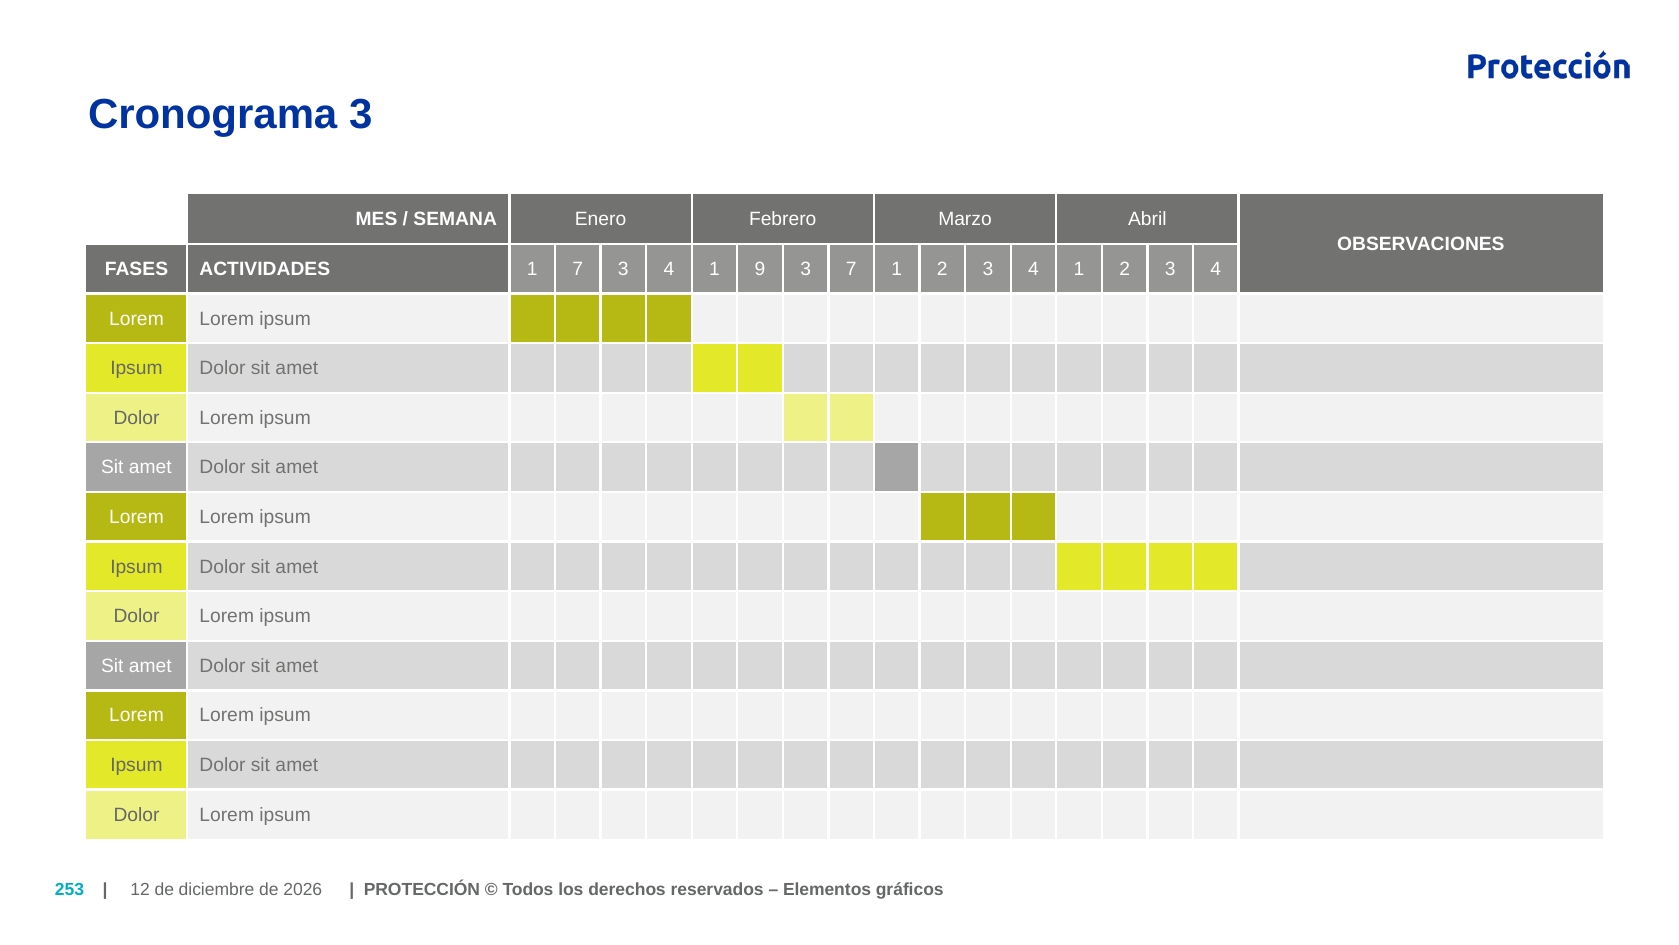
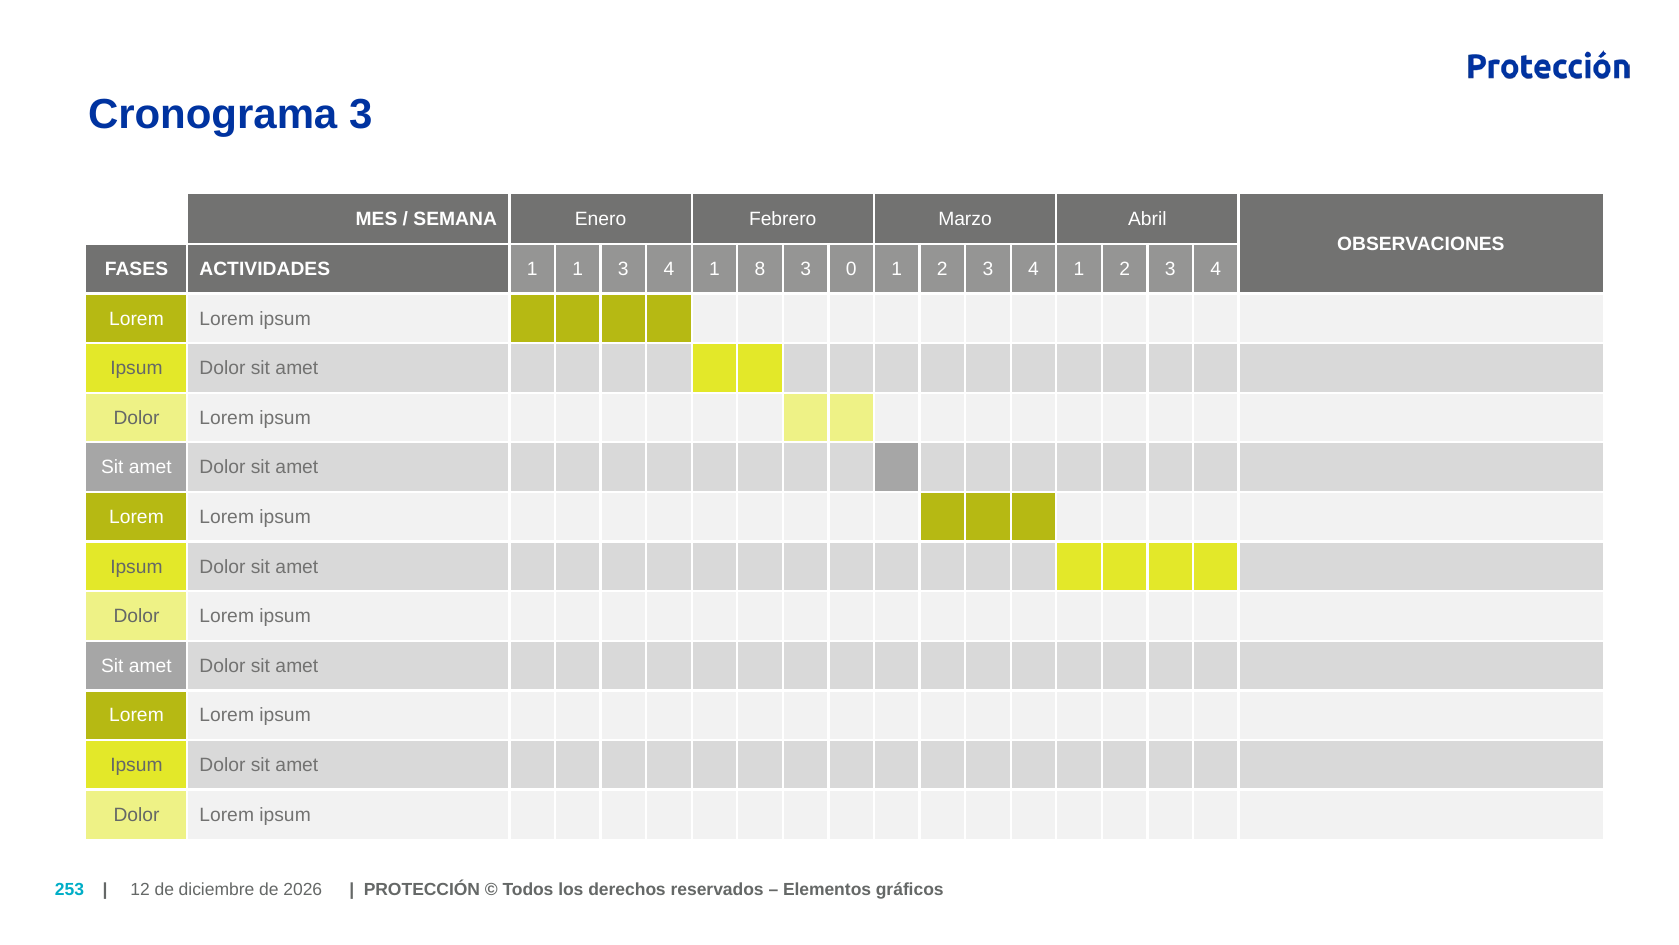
1 7: 7 -> 1 (578, 269)
9: 9 -> 8 (760, 269)
3 7: 7 -> 0 (851, 269)
